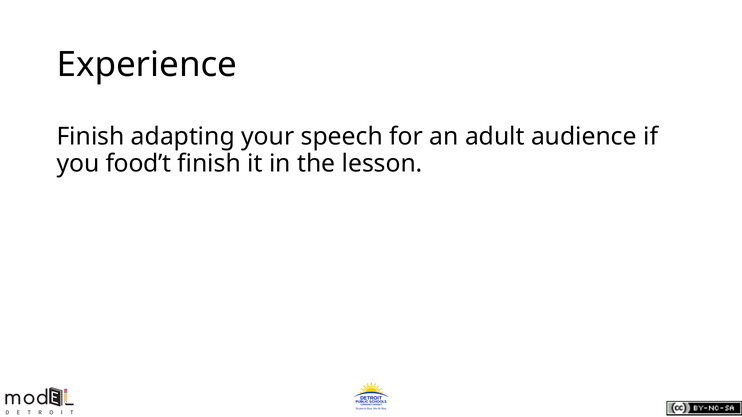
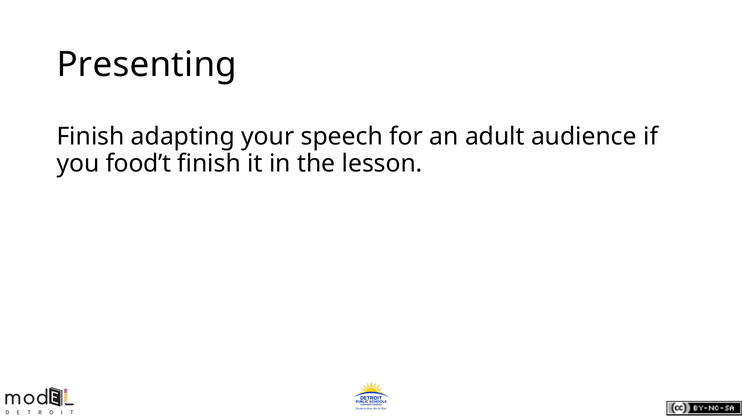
Experience: Experience -> Presenting (147, 65)
